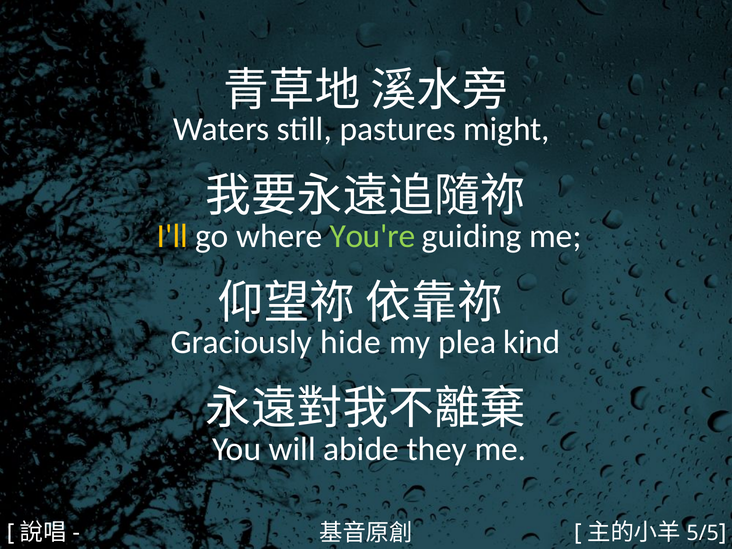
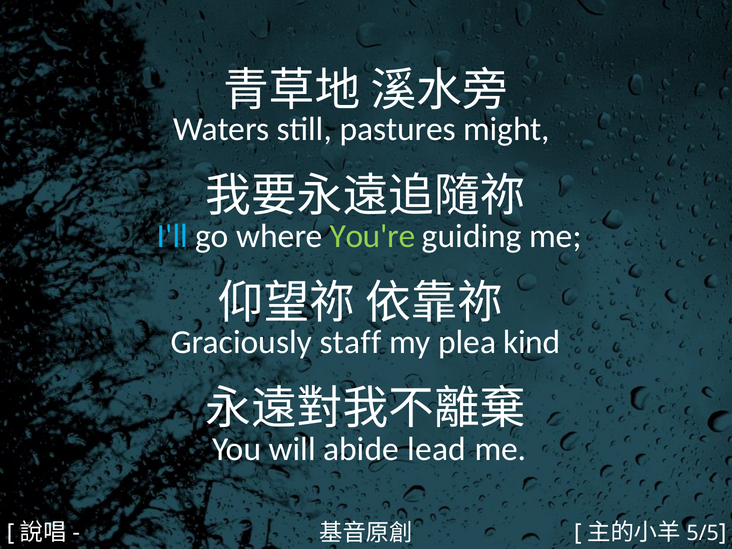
I'll colour: yellow -> light blue (172, 236)
hide: hide -> staff (351, 342)
they: they -> lead (437, 449)
